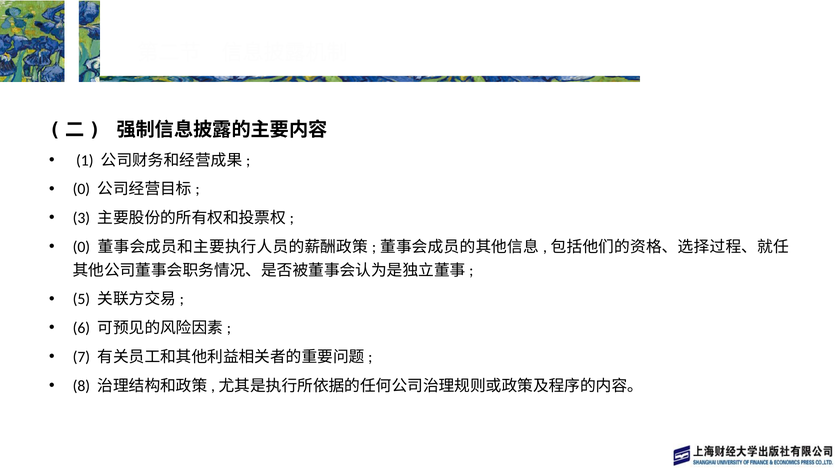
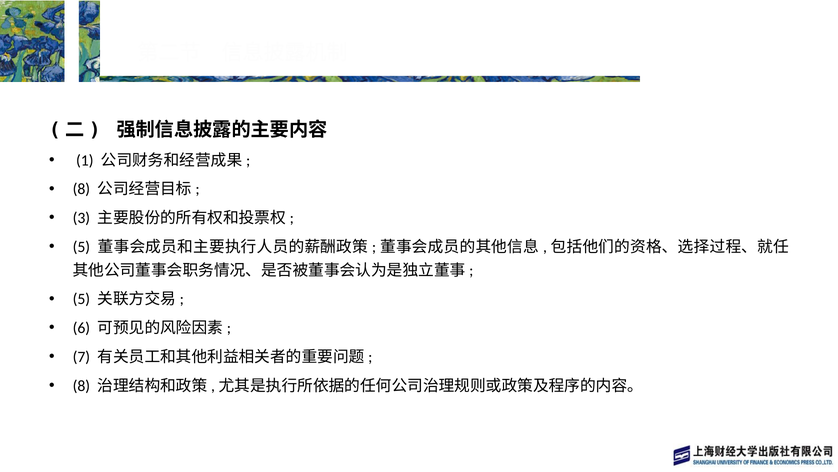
0: 0 -> 8 (81, 189)
0: 0 -> 5 (81, 247)
